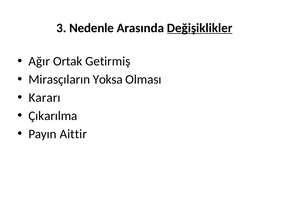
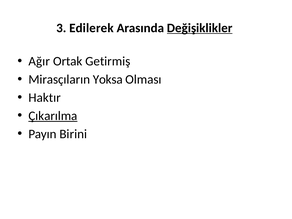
Nedenle: Nedenle -> Edilerek (91, 28)
Kararı: Kararı -> Haktır (45, 98)
Çıkarılma underline: none -> present (53, 116)
Aittir: Aittir -> Birini (73, 134)
